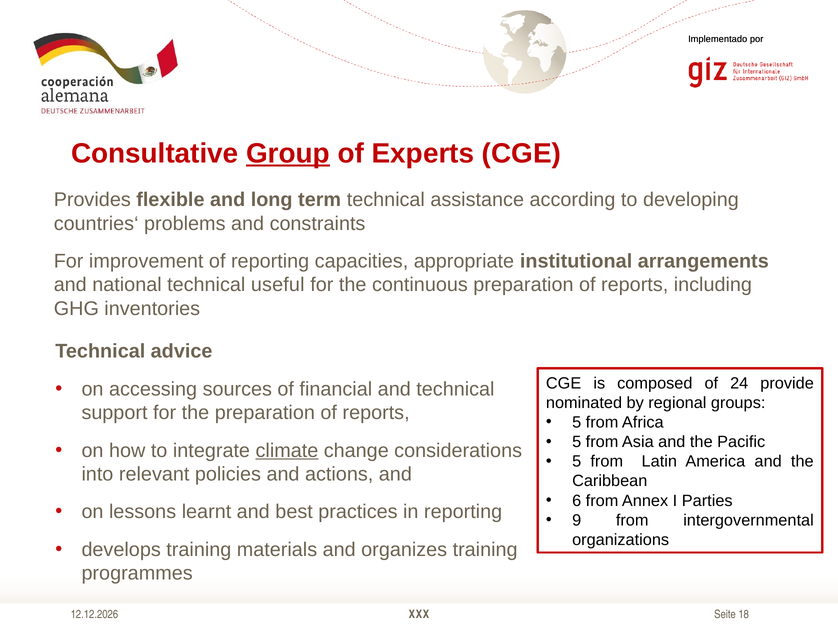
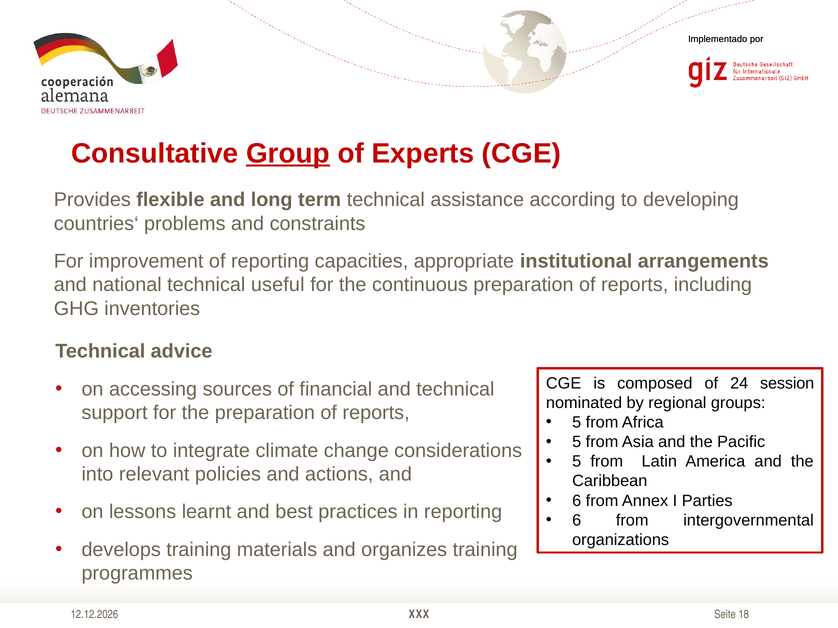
provide: provide -> session (787, 384)
climate underline: present -> none (287, 451)
9: 9 -> 6 (577, 521)
